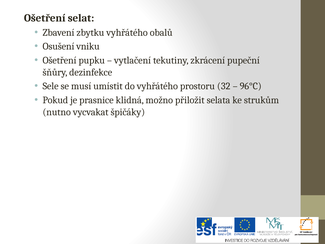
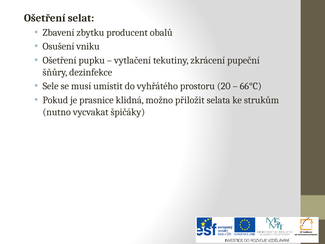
zbytku vyhřátého: vyhřátého -> producent (127, 33)
32: 32 -> 20 (224, 86)
96°C: 96°C -> 66°C (251, 86)
